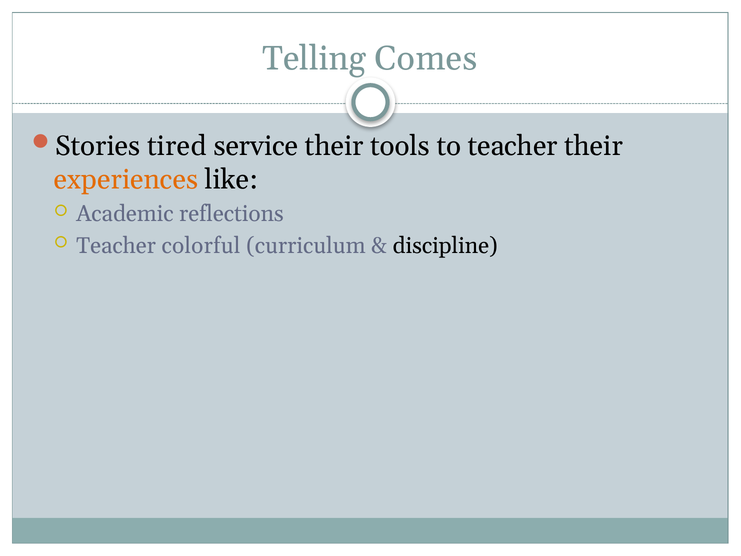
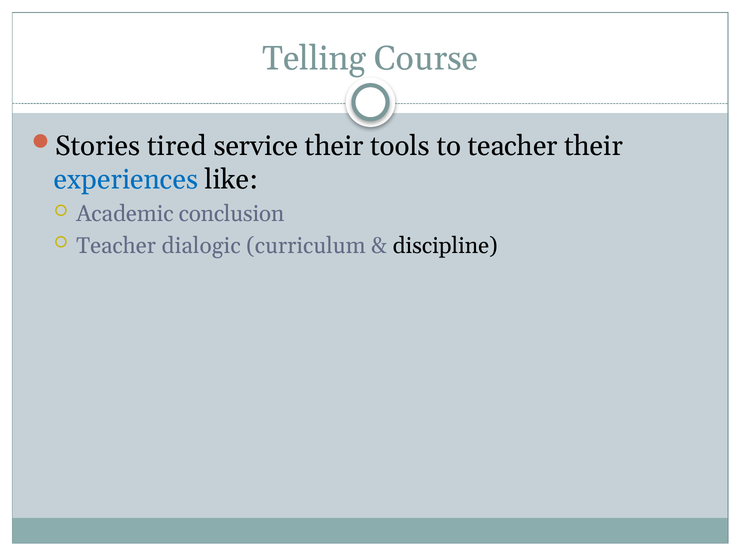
Comes: Comes -> Course (426, 58)
experiences colour: orange -> blue (126, 179)
reflections: reflections -> conclusion (231, 214)
colorful: colorful -> dialogic (201, 246)
